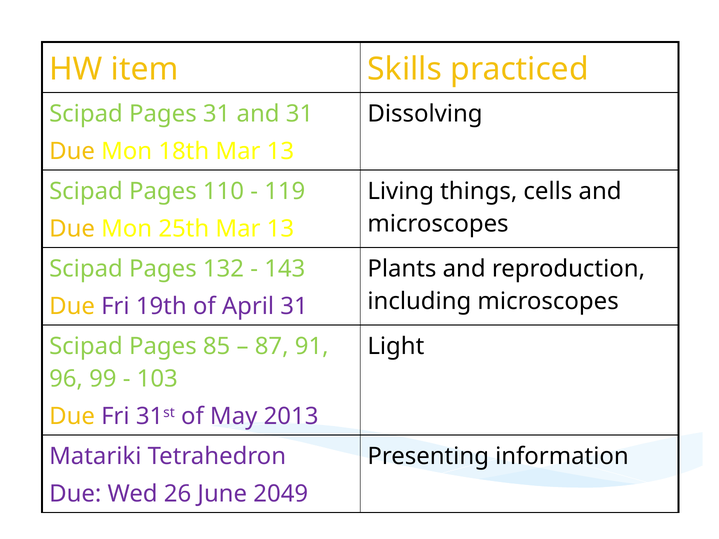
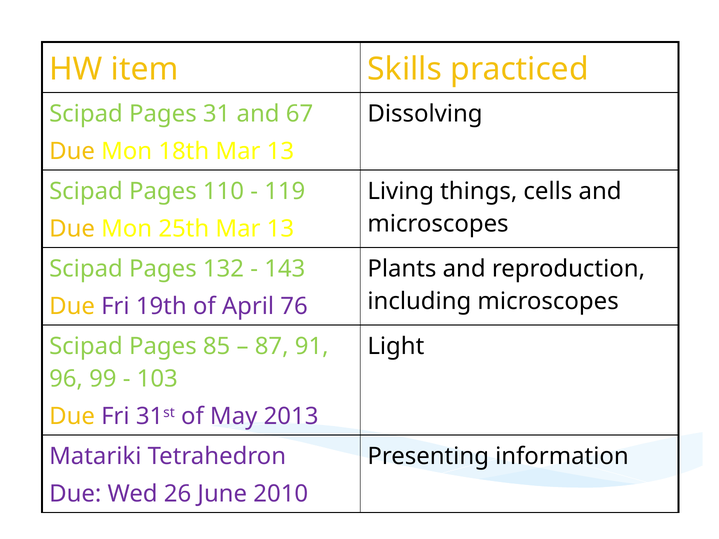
and 31: 31 -> 67 (300, 114)
April 31: 31 -> 76 (294, 306)
2049: 2049 -> 2010 (281, 494)
